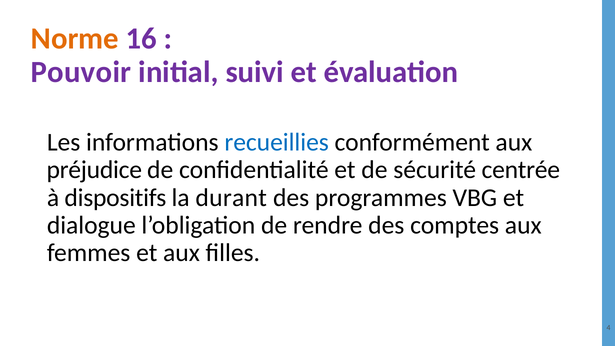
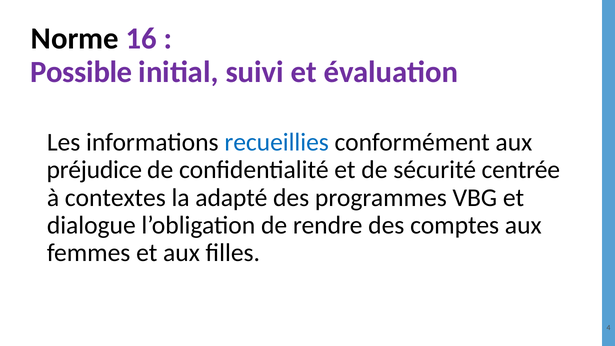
Norme colour: orange -> black (75, 39)
Pouvoir: Pouvoir -> Possible (81, 72)
dispositifs: dispositifs -> contextes (115, 198)
durant: durant -> adapté (231, 198)
